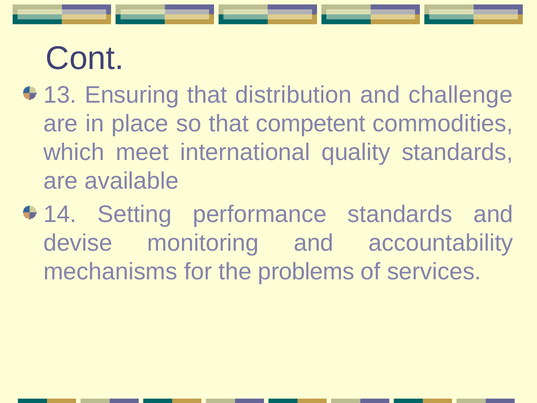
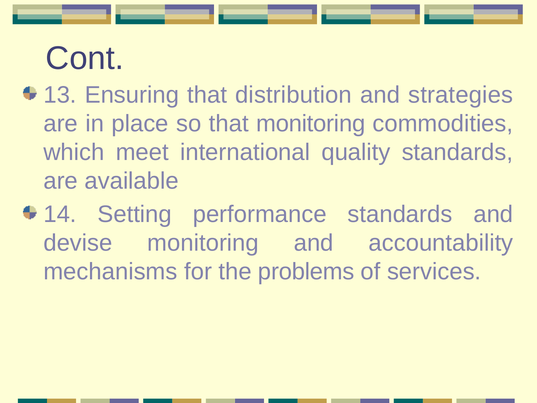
challenge: challenge -> strategies (461, 95)
that competent: competent -> monitoring (311, 123)
